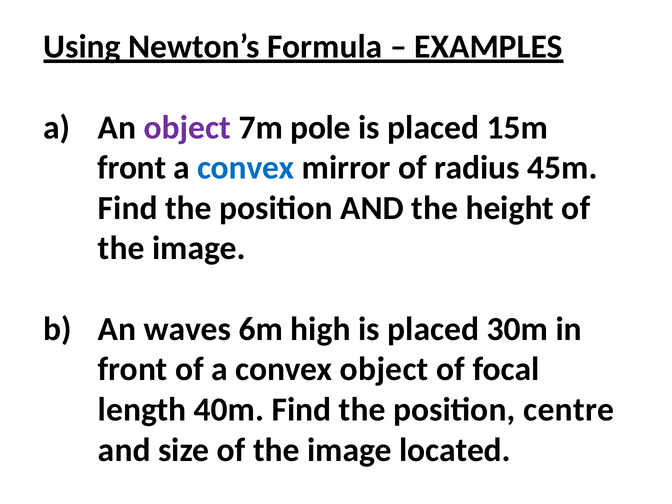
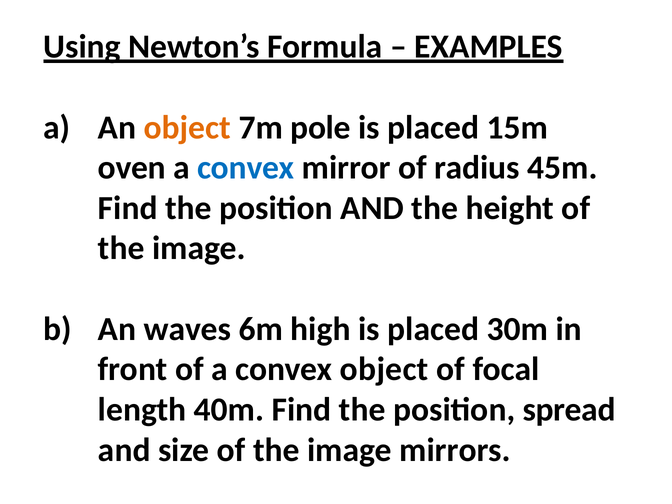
object colour: purple -> orange (187, 127)
front: front -> oven (132, 168)
centre: centre -> spread (569, 410)
located: located -> mirrors (455, 450)
